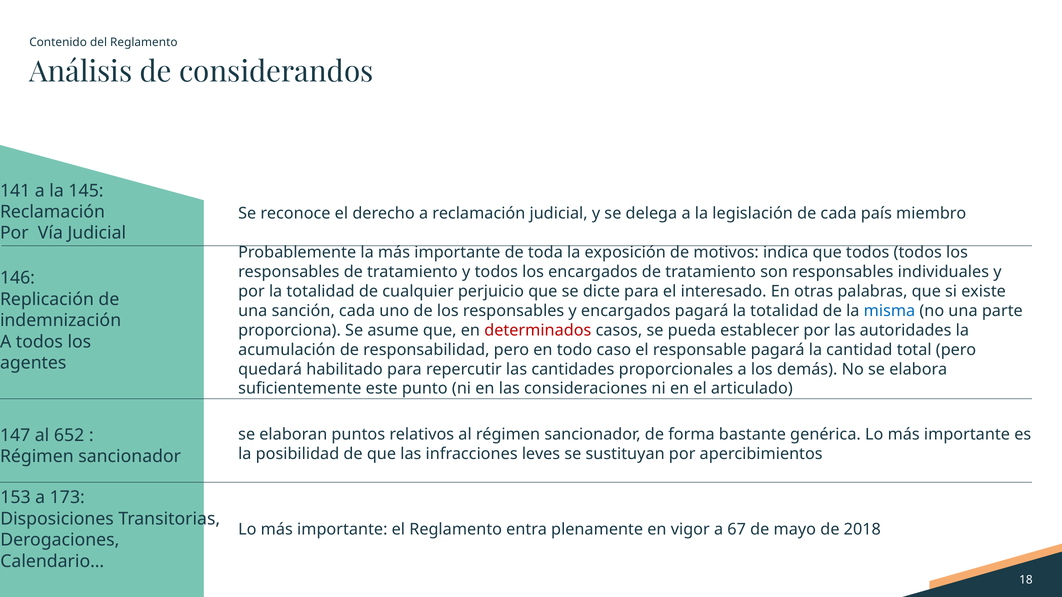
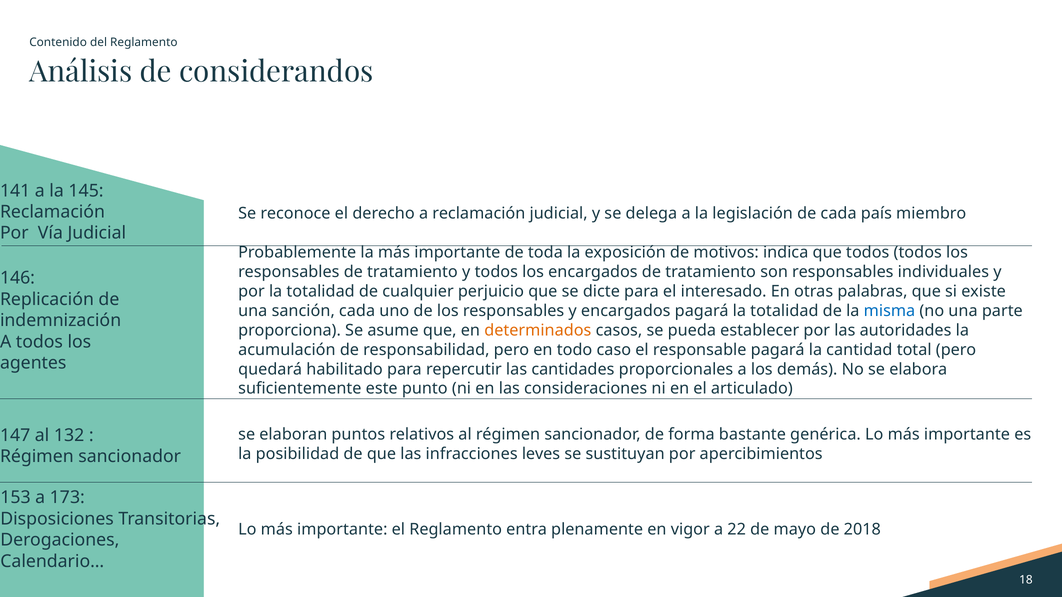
determinados colour: red -> orange (538, 330)
652: 652 -> 132 (69, 436)
67: 67 -> 22 (737, 530)
